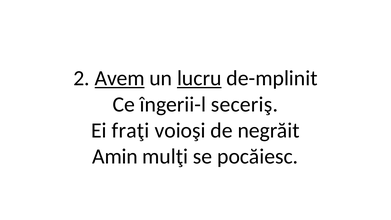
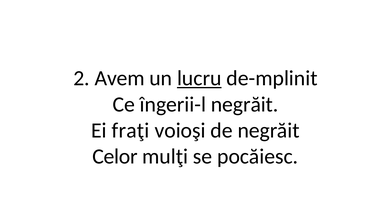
Avem underline: present -> none (120, 78)
îngerii-l seceriş: seceriş -> negrăit (245, 104)
Amin: Amin -> Celor (115, 156)
